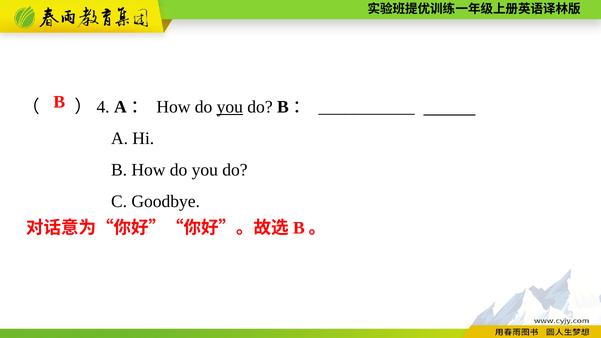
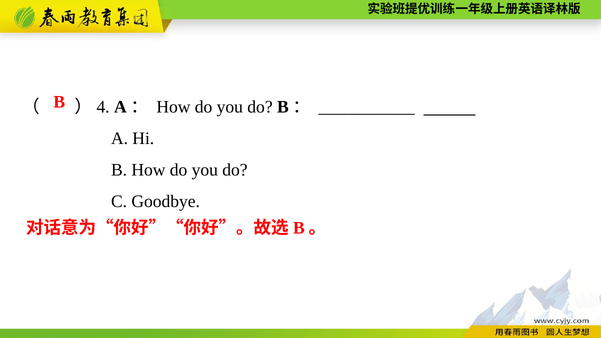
you underline: present -> none (230, 107)
